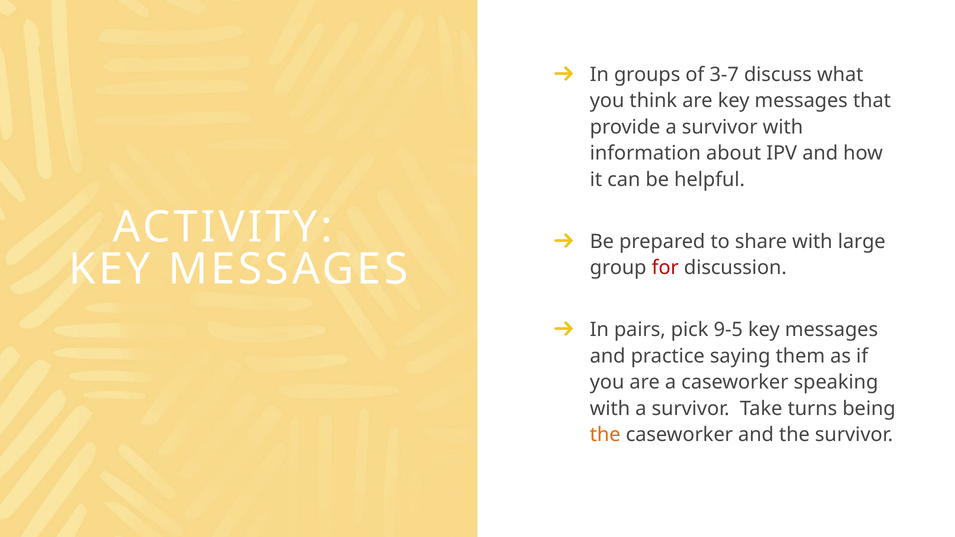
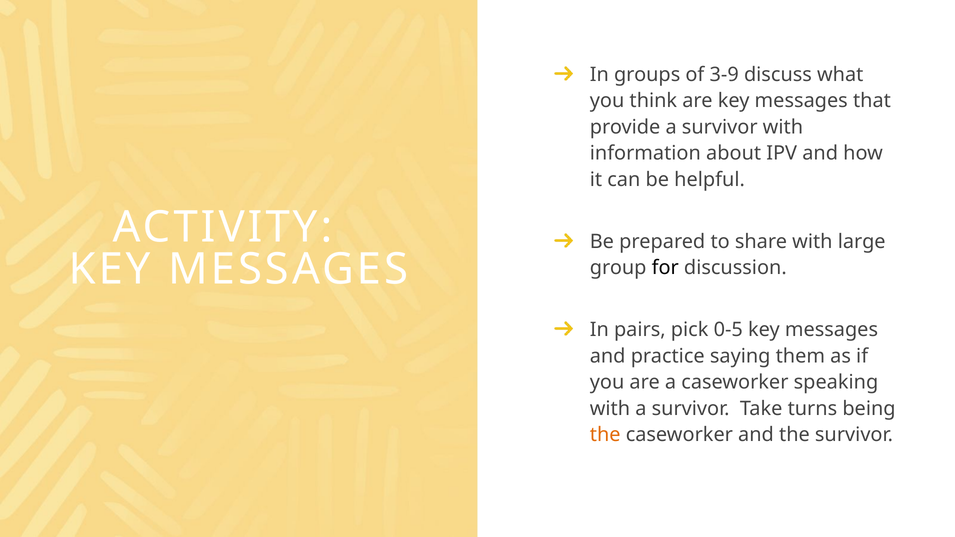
3-7: 3-7 -> 3-9 (724, 75)
for colour: red -> black (665, 268)
9-5: 9-5 -> 0-5 (728, 330)
